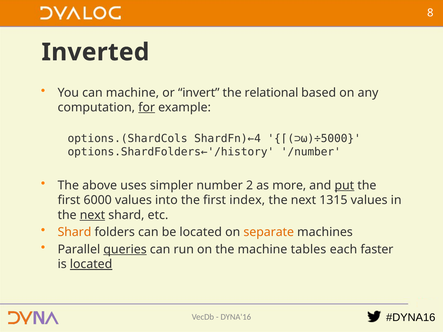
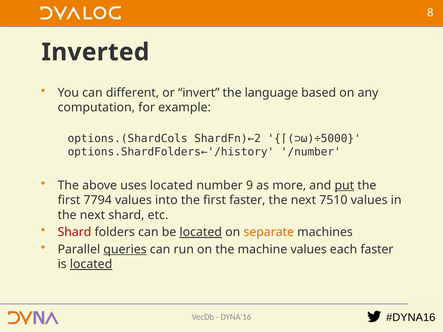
can machine: machine -> different (132, 93)
relational: relational -> language (271, 93)
for underline: present -> none (147, 108)
ShardFn)←4: ShardFn)←4 -> ShardFn)←2 (228, 139)
uses simpler: simpler -> located (171, 186)
2: 2 -> 9 (250, 186)
6000: 6000 -> 7794 (98, 200)
first index: index -> faster (247, 200)
1315: 1315 -> 7510 (333, 200)
next underline: present -> none (92, 215)
Shard colour: orange -> red (74, 232)
located underline: none -> present (201, 232)
machine tables: tables -> values (309, 250)
